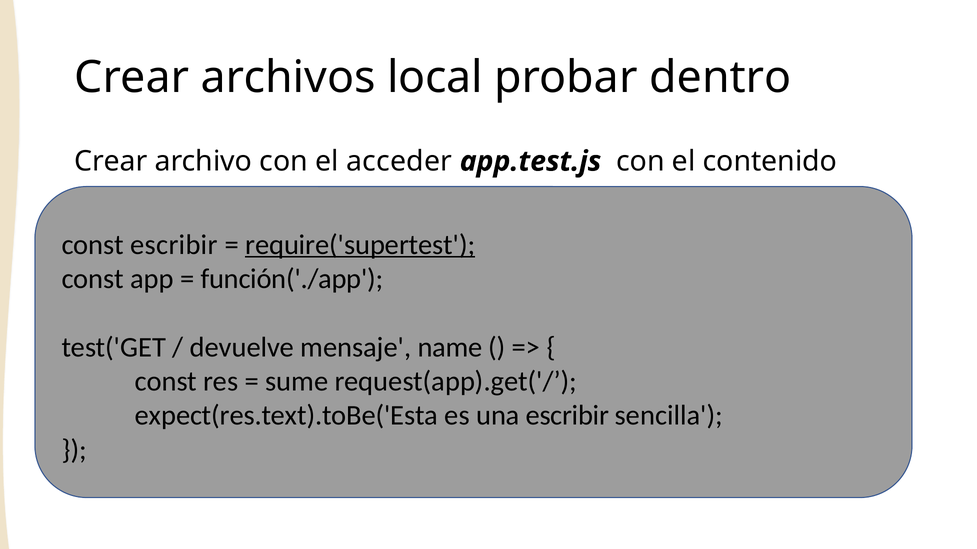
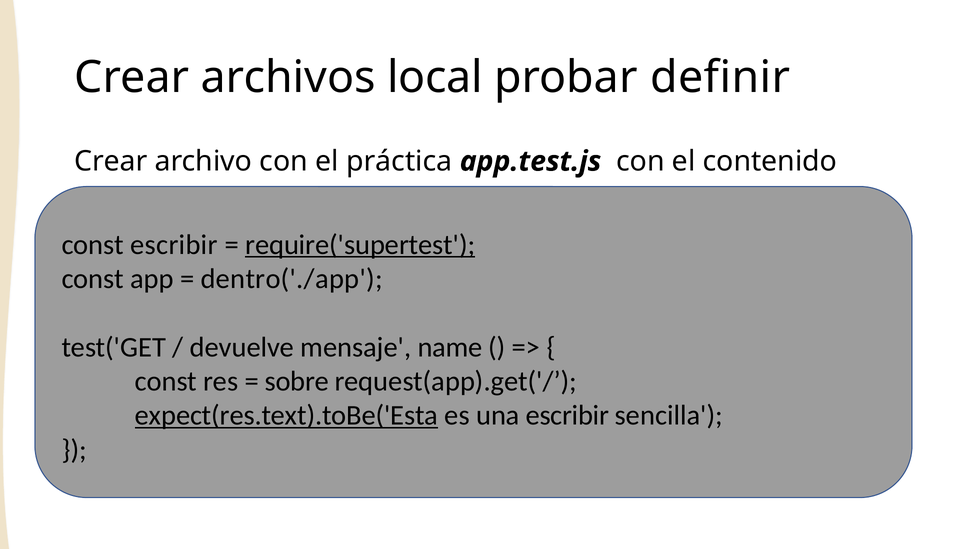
dentro: dentro -> definir (720, 78)
acceder: acceder -> práctica (399, 161)
función('./app: función('./app -> dentro('./app (292, 279)
sume: sume -> sobre (297, 382)
expect(res.text).toBe('Esta underline: none -> present (287, 416)
